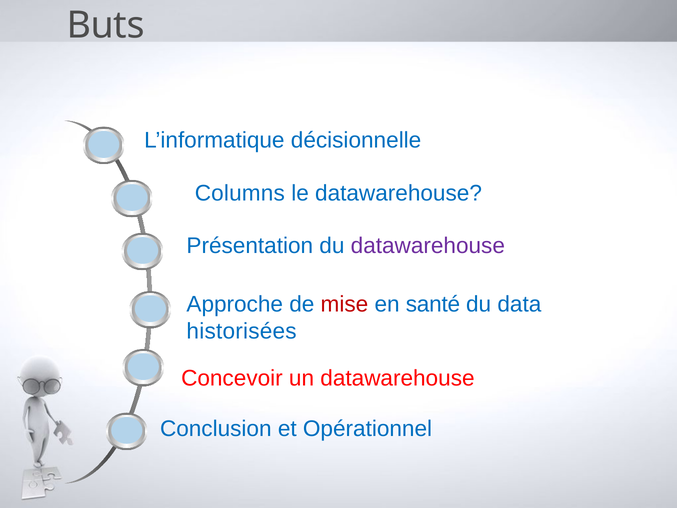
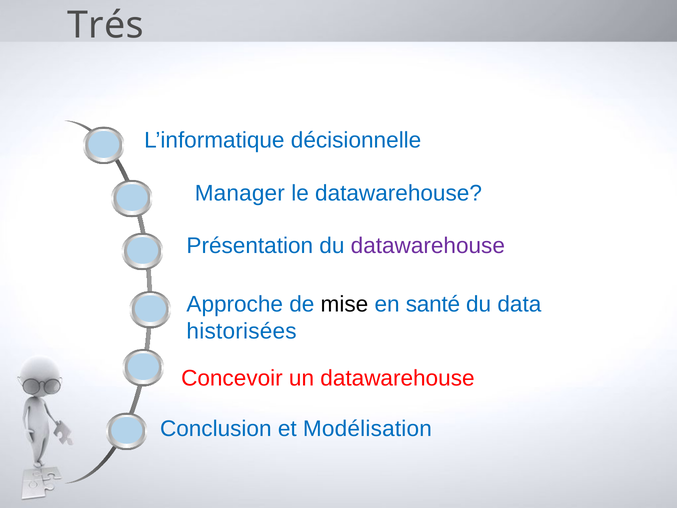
Buts: Buts -> Trés (105, 25)
Columns: Columns -> Manager (240, 193)
mise colour: red -> black (344, 304)
Opérationnel: Opérationnel -> Modélisation (367, 429)
